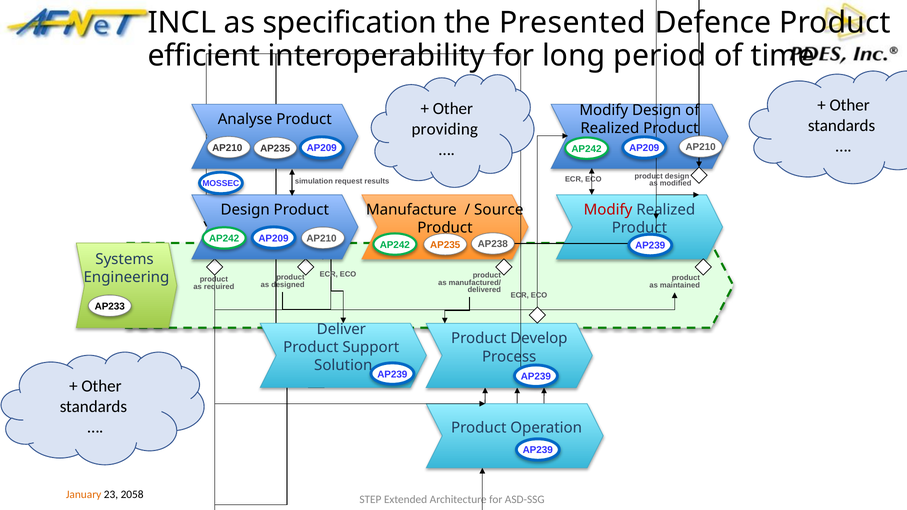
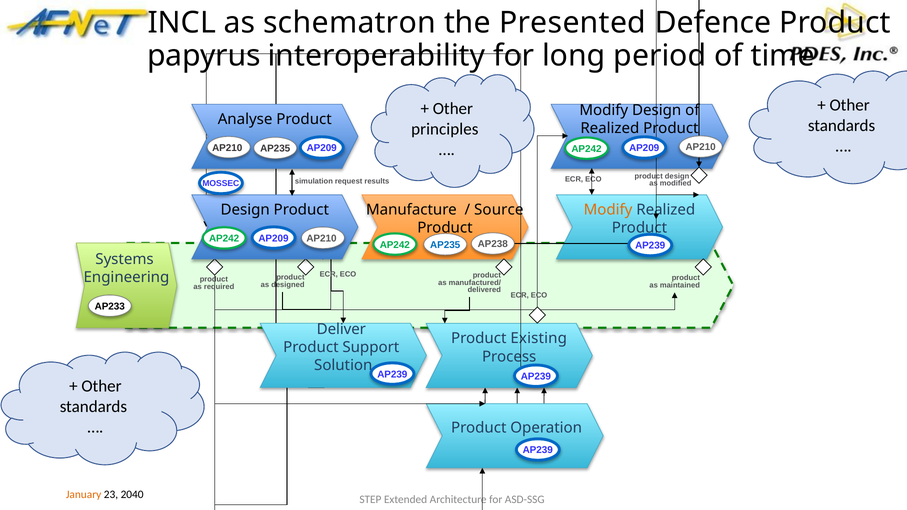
specification: specification -> schematron (350, 23)
efficient: efficient -> papyrus (204, 56)
providing: providing -> principles (445, 129)
Modify colour: red -> orange (608, 210)
AP235 colour: orange -> blue (445, 245)
Develop: Develop -> Existing (539, 339)
2058: 2058 -> 2040 (132, 495)
